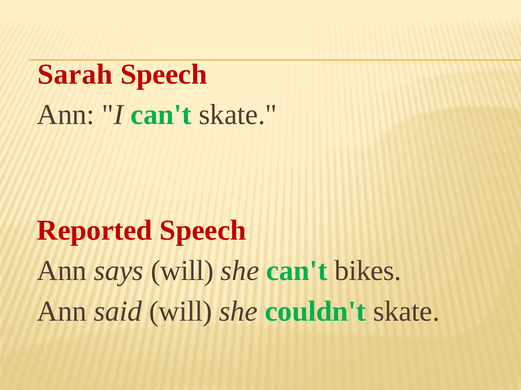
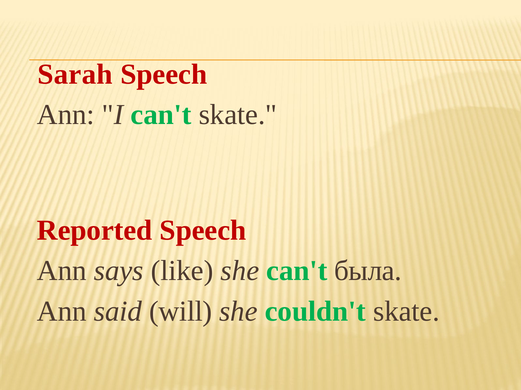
says will: will -> like (182, 271)
bikes: bikes -> была (368, 271)
